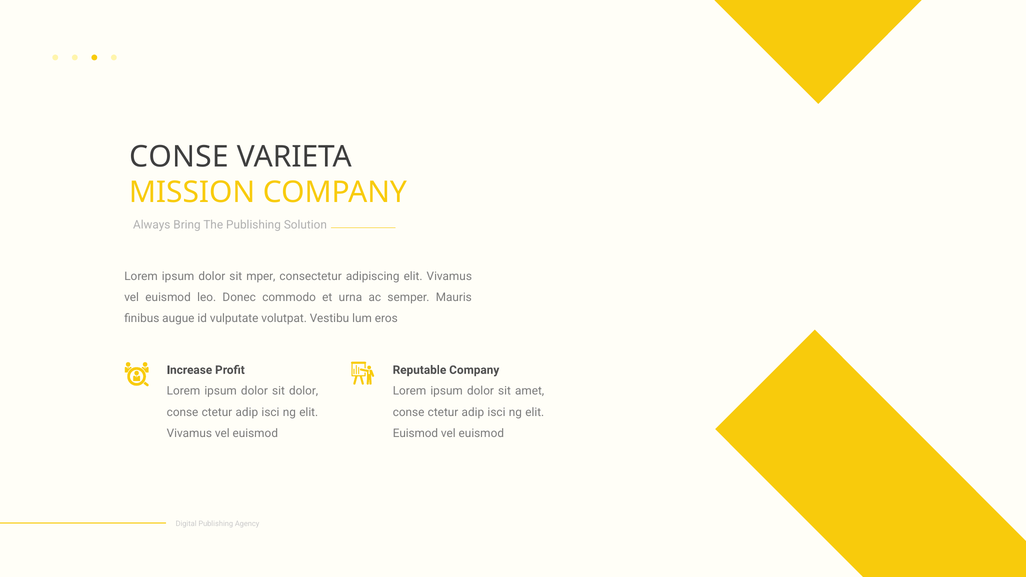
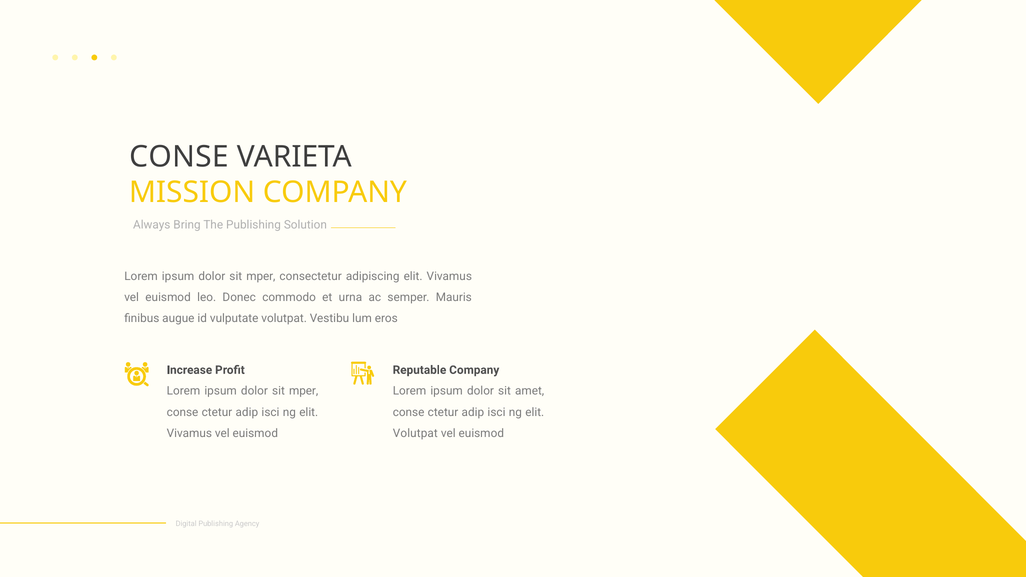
dolor: dolor -> mper (304, 391)
Euismod: Euismod -> Volutpat (415, 433)
